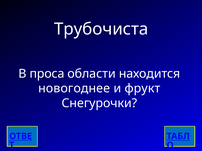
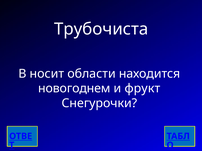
проса: проса -> носит (47, 74)
новогоднее: новогоднее -> новогоднем (74, 89)
